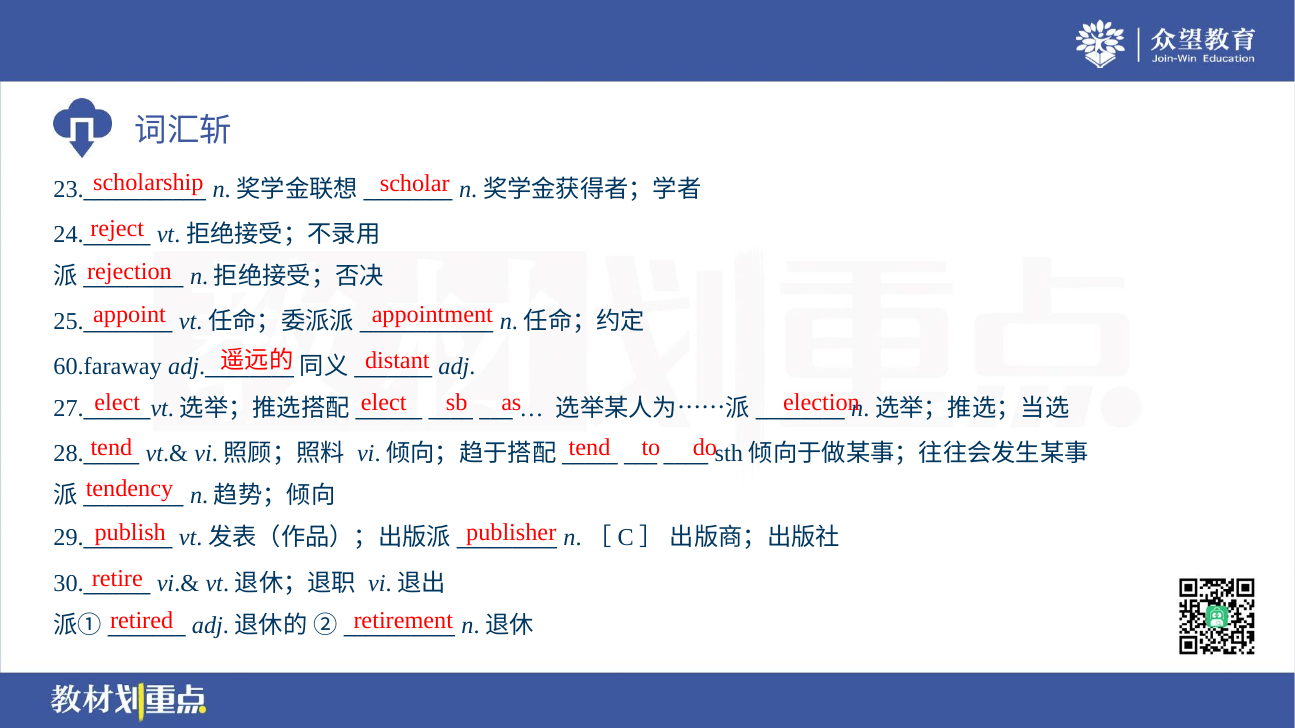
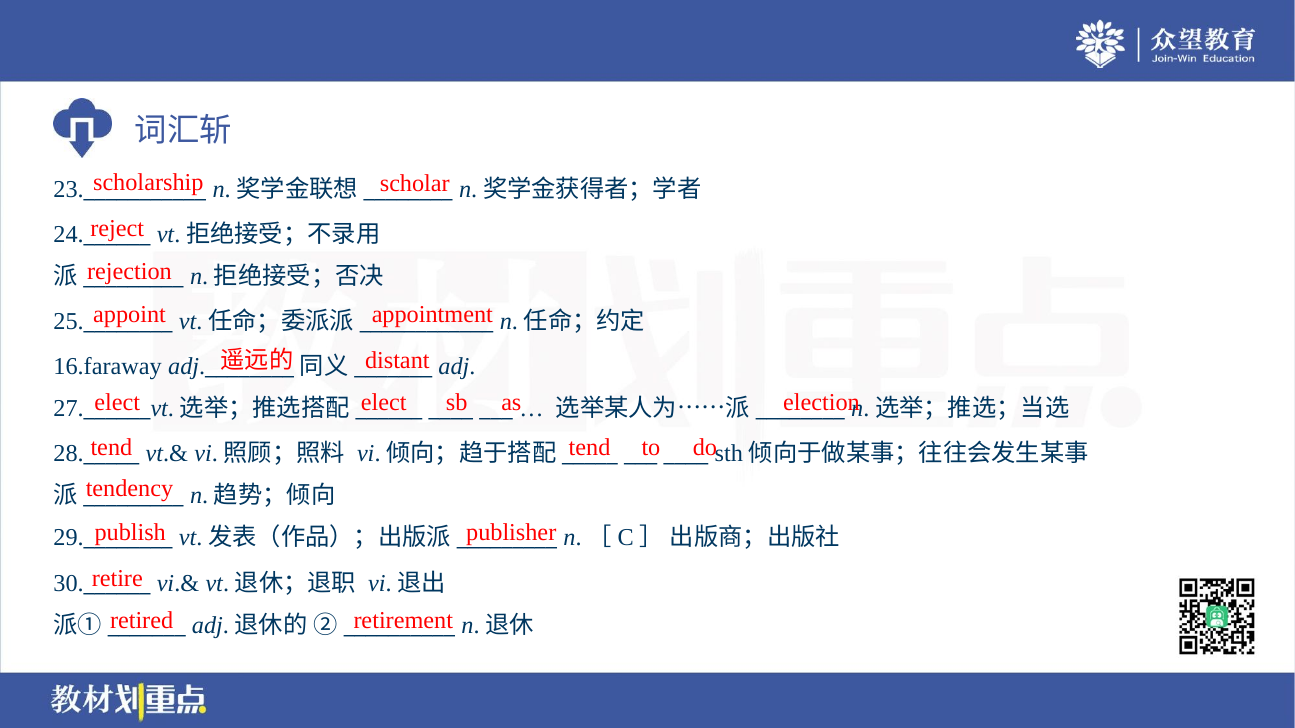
60.faraway: 60.faraway -> 16.faraway (108, 366)
